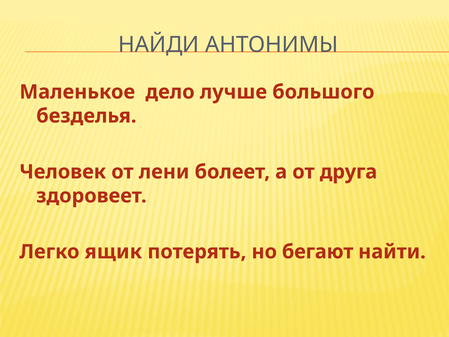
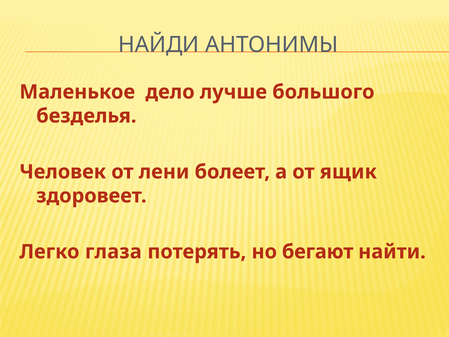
друга: друга -> ящик (348, 172)
ящик: ящик -> глаза (113, 252)
